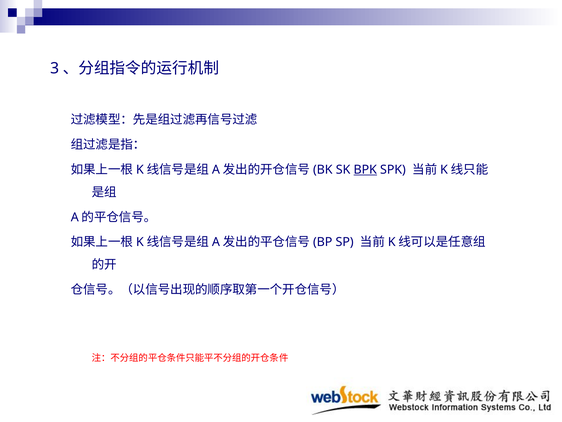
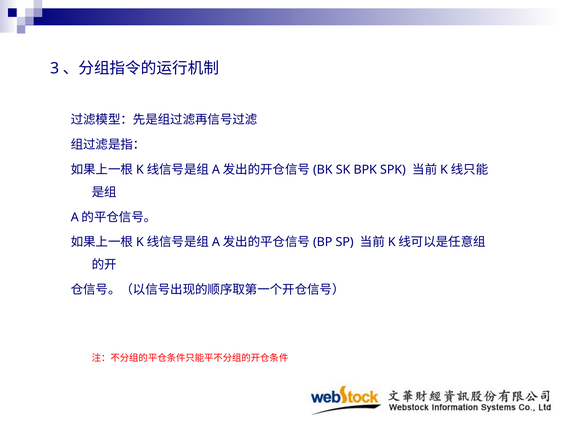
BPK underline: present -> none (365, 170)
